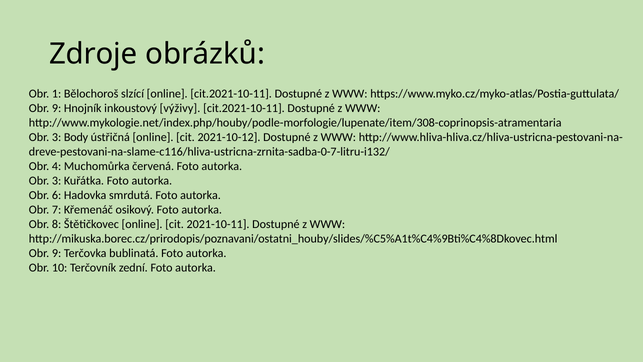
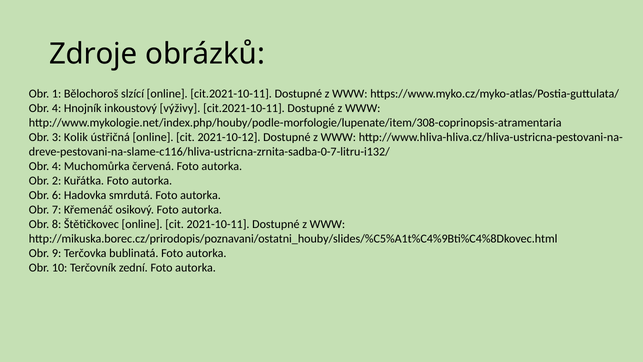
9: 9 -> 4 (57, 108)
Body: Body -> Kolik (76, 137)
3: 3 -> 2 (57, 181)
